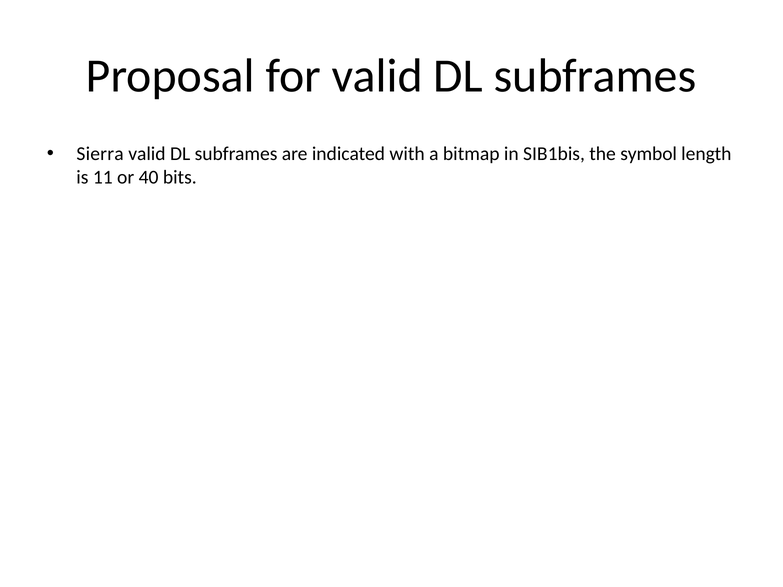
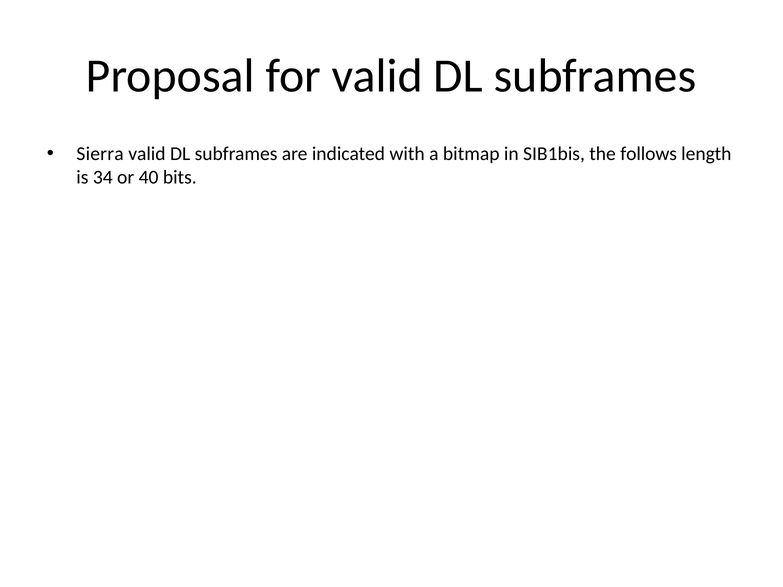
symbol: symbol -> follows (649, 154)
11: 11 -> 34 (103, 178)
